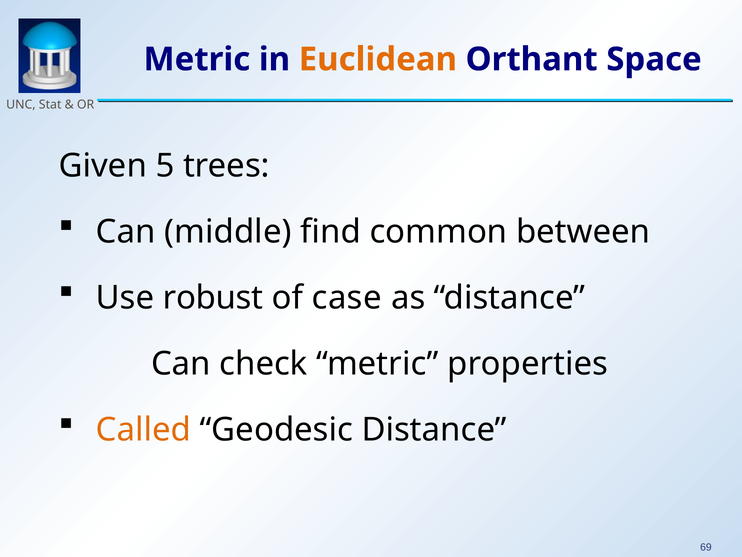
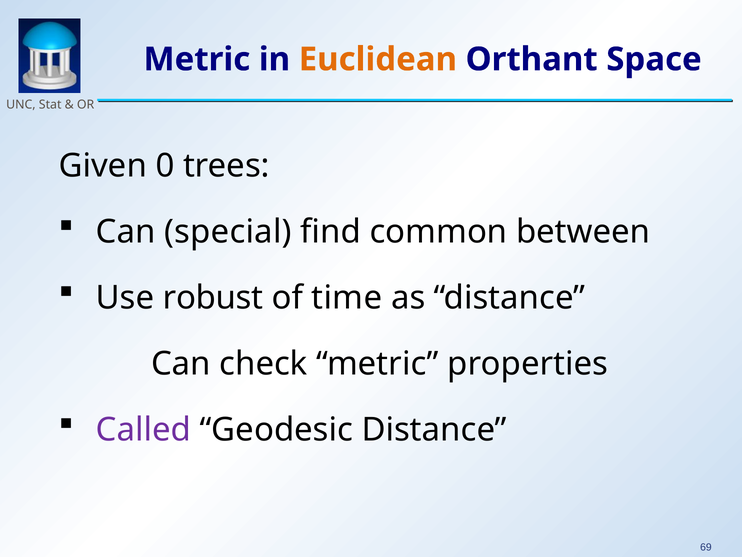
5: 5 -> 0 (165, 166)
middle: middle -> special (228, 232)
case: case -> time (347, 298)
Called colour: orange -> purple (143, 430)
